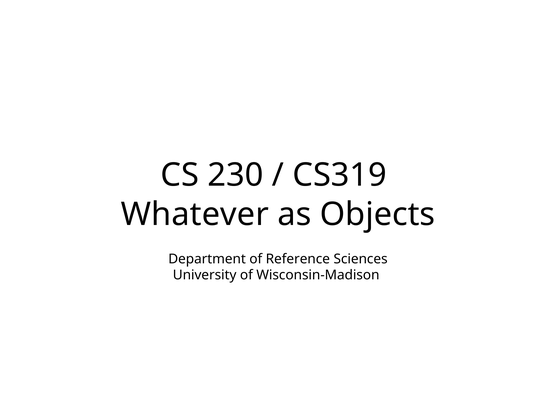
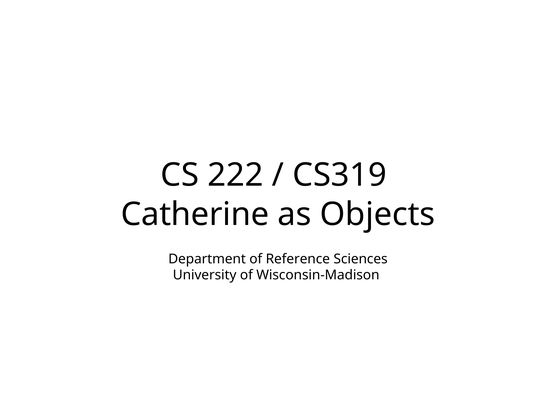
230: 230 -> 222 (235, 175)
Whatever: Whatever -> Catherine (195, 214)
